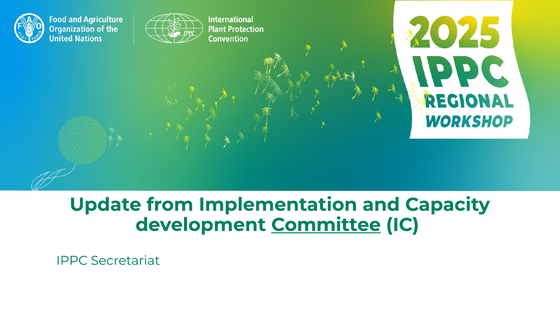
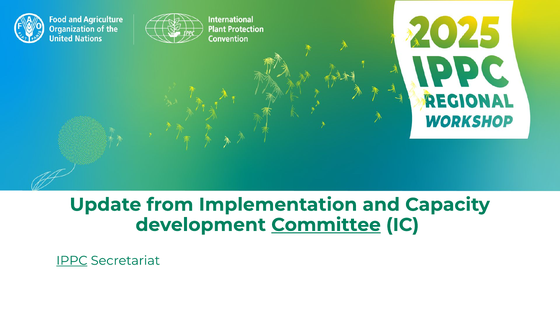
IPPC underline: none -> present (72, 261)
